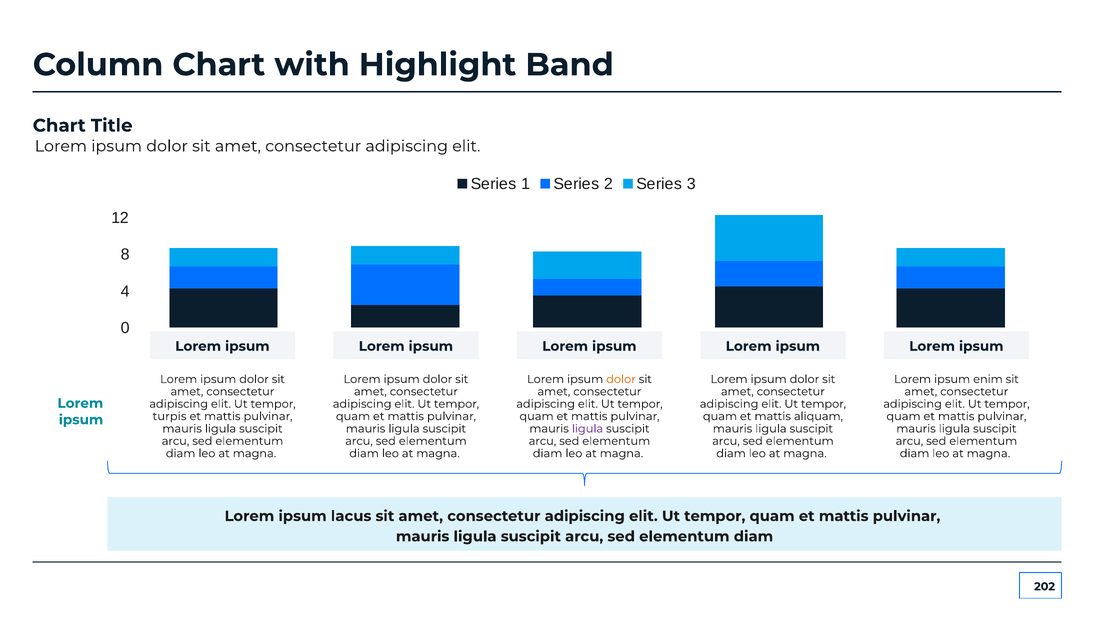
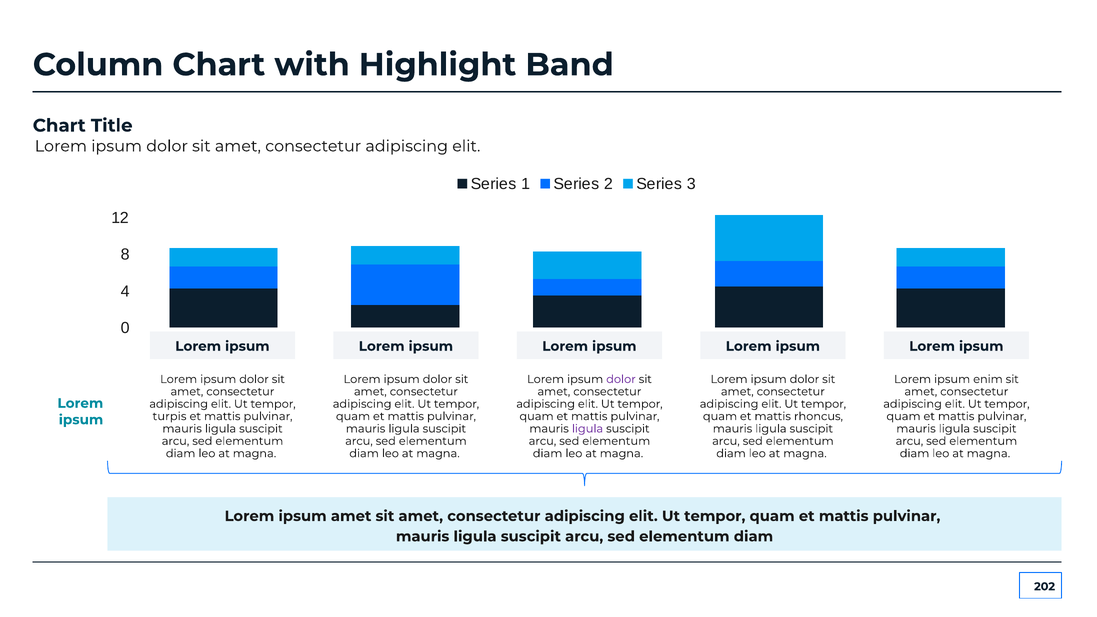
dolor colour: orange -> purple (621, 379)
aliquam: aliquam -> rhoncus (818, 416)
ipsum lacus: lacus -> amet (351, 516)
